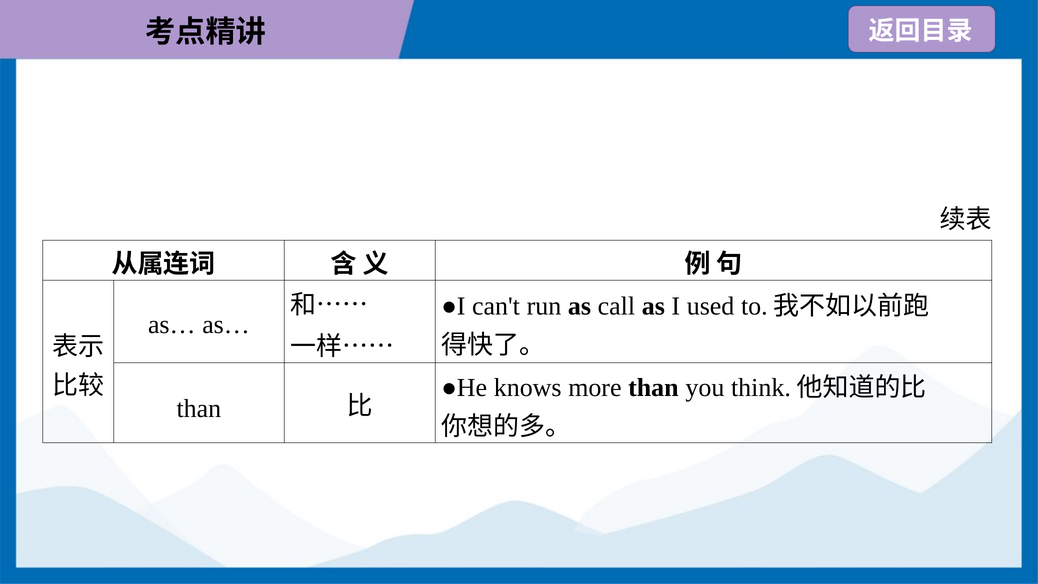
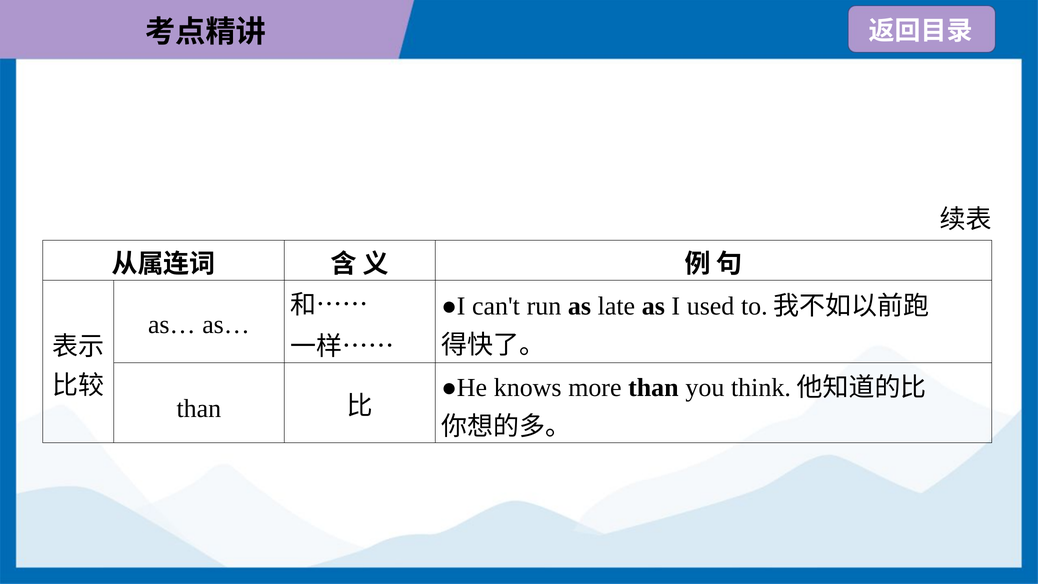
call: call -> late (616, 306)
